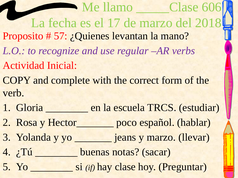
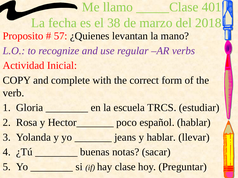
606: 606 -> 401 (212, 7)
17: 17 -> 38 (114, 23)
y marzo: marzo -> hablar (161, 138)
